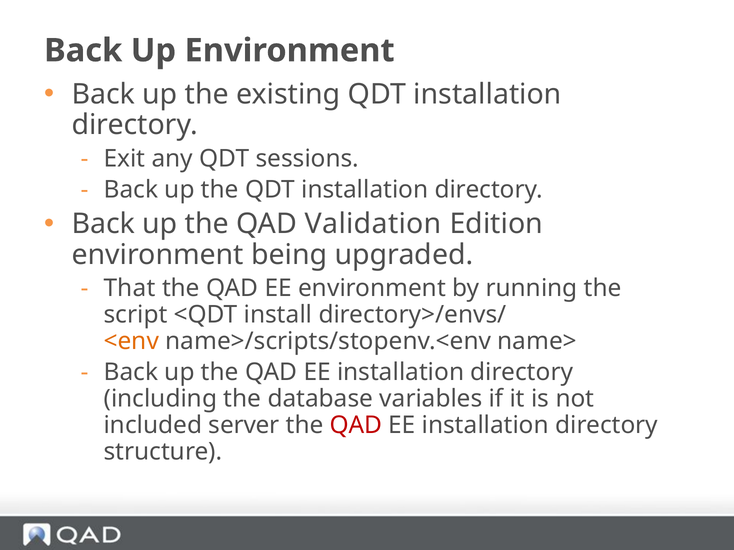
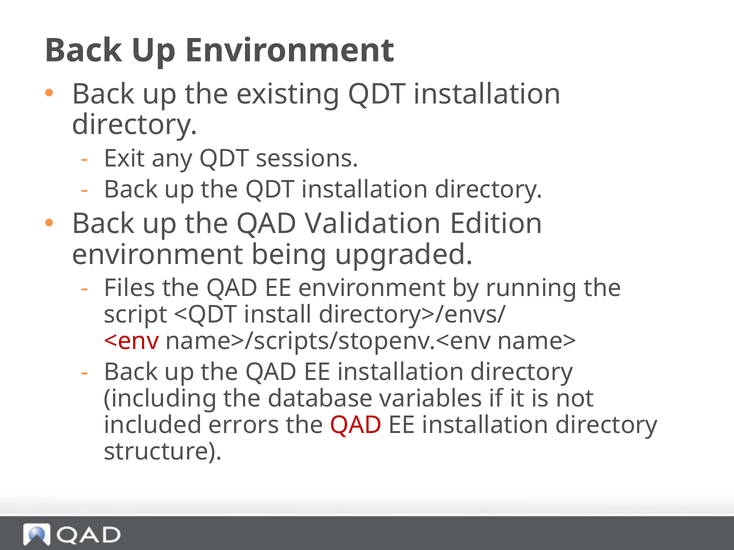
That: That -> Files (130, 289)
<env colour: orange -> red (131, 341)
server: server -> errors (244, 426)
